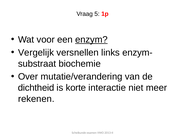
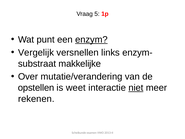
voor: voor -> punt (46, 39)
biochemie: biochemie -> makkelijke (80, 64)
dichtheid: dichtheid -> opstellen (36, 88)
korte: korte -> weet (76, 88)
niet underline: none -> present (136, 88)
